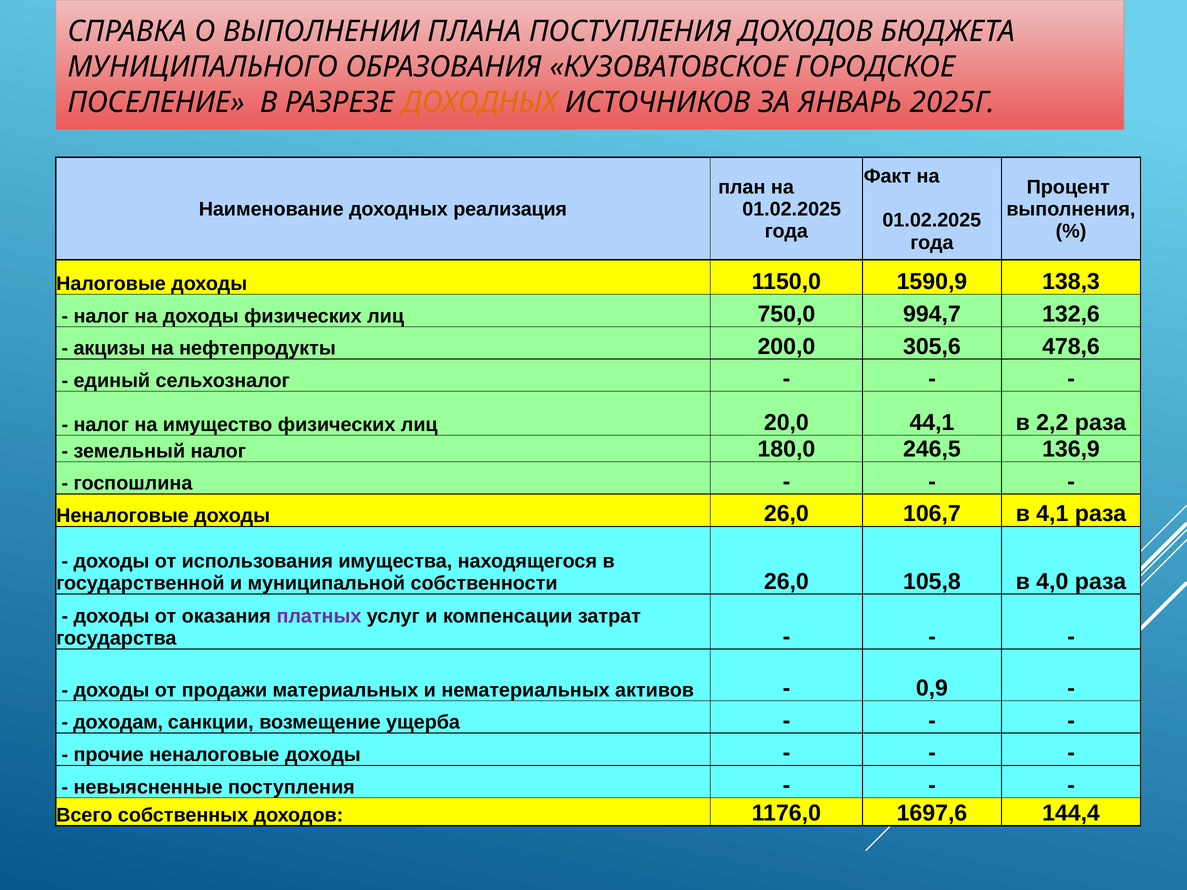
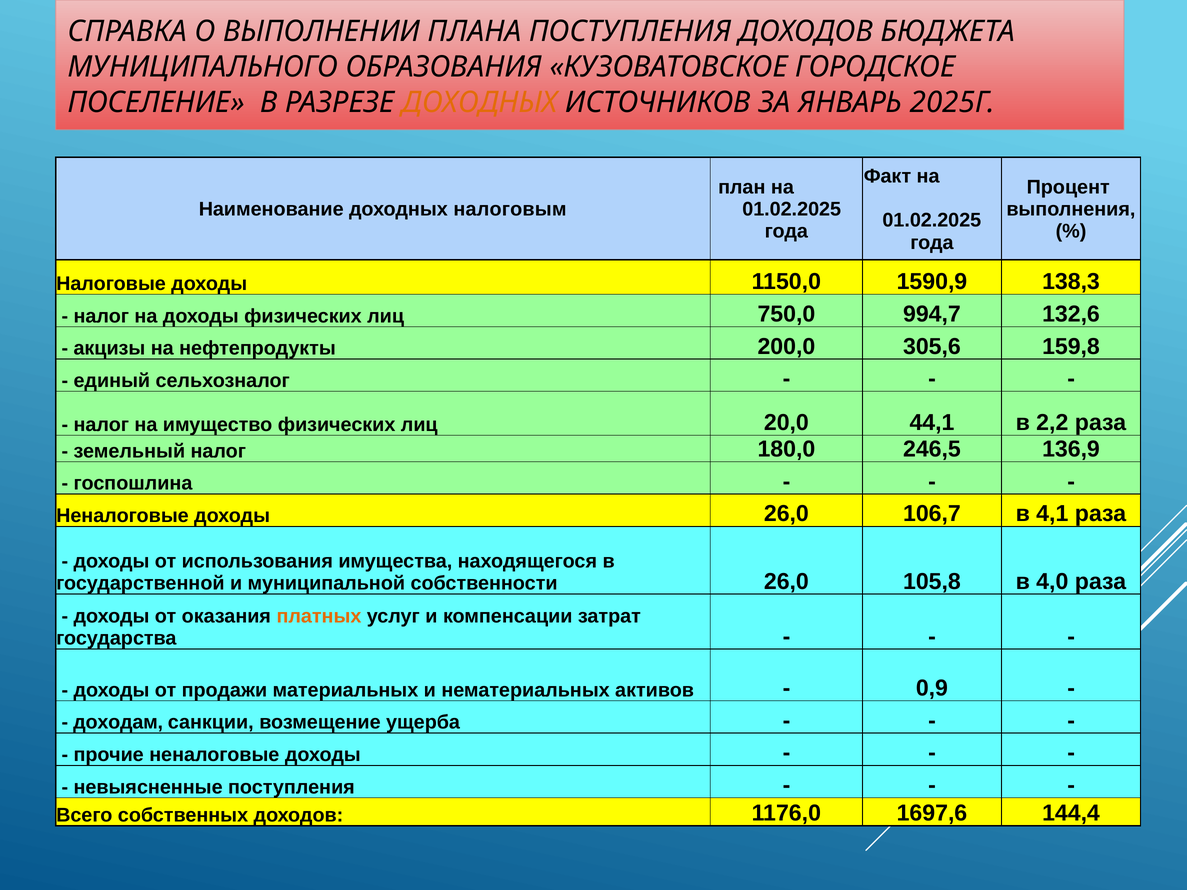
реализация: реализация -> налоговым (510, 209)
478,6: 478,6 -> 159,8 (1071, 347)
платных colour: purple -> orange (319, 616)
